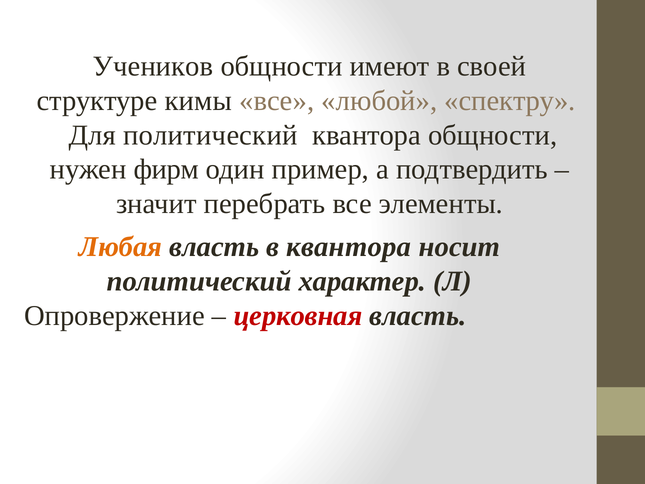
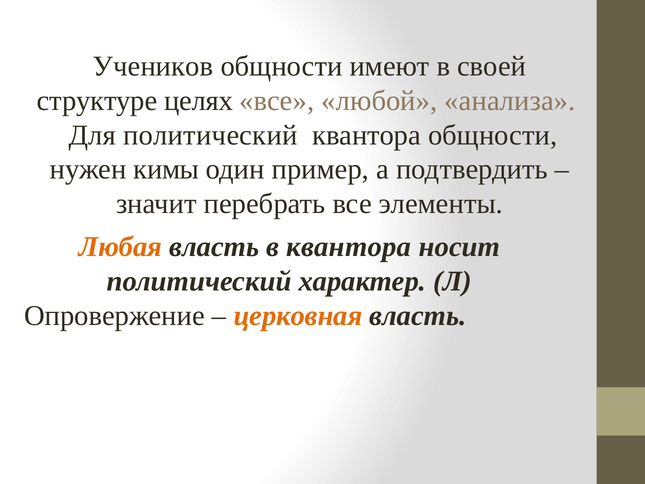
кимы: кимы -> целях (198, 101)
спектру: спектру -> анализа (510, 101)
фирм: фирм -> кимы (166, 169)
церковная colour: red -> orange (298, 315)
